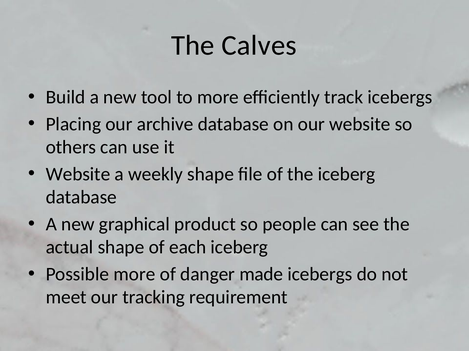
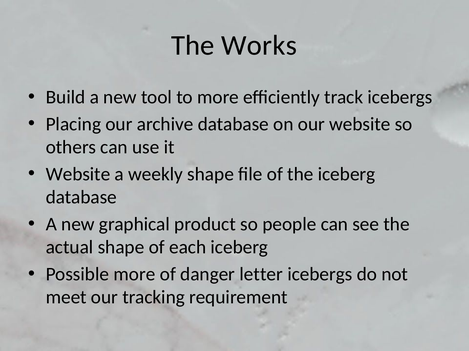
Calves: Calves -> Works (259, 45)
made: made -> letter (261, 275)
